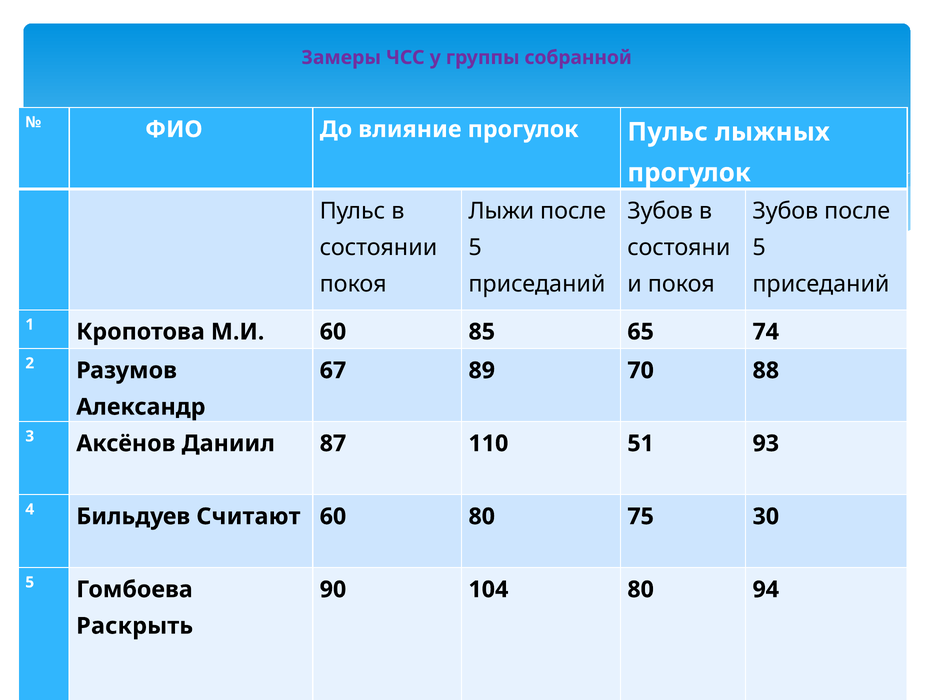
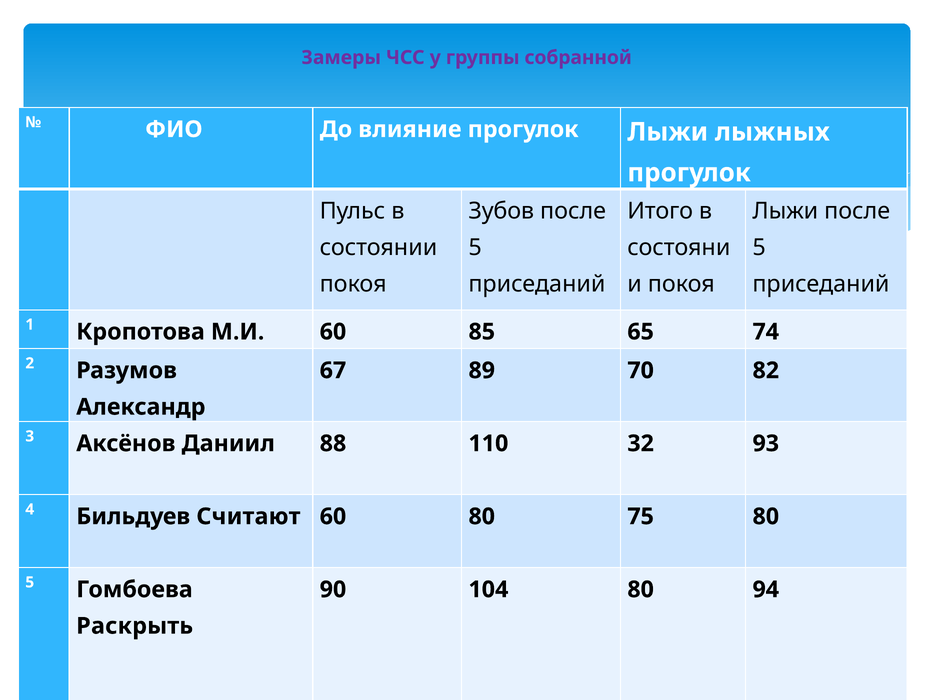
Пульс: Пульс -> Лыжи (668, 132)
Лыжи: Лыжи -> Зубов (501, 211)
Зубов: Зубов -> Итого (660, 211)
Зубов: Зубов -> Лыжи (785, 211)
88: 88 -> 82 (766, 370)
87: 87 -> 88 (333, 443)
51: 51 -> 32 (641, 443)
75 30: 30 -> 80 (766, 516)
